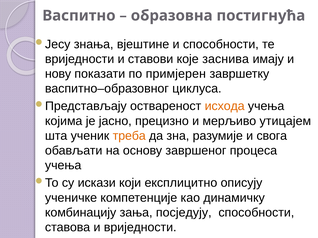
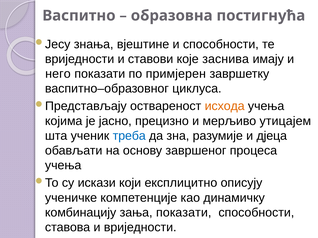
нову: нову -> него (58, 74)
треба colour: orange -> blue (129, 136)
свога: свога -> дјеца (272, 136)
зања посједују: посједују -> показати (184, 213)
